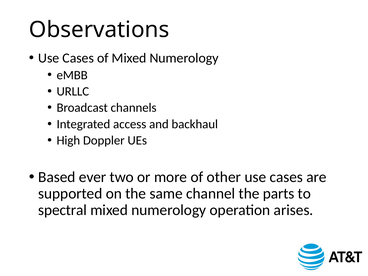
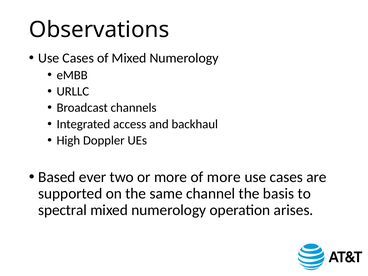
of other: other -> more (224, 177)
parts: parts -> basis (279, 194)
